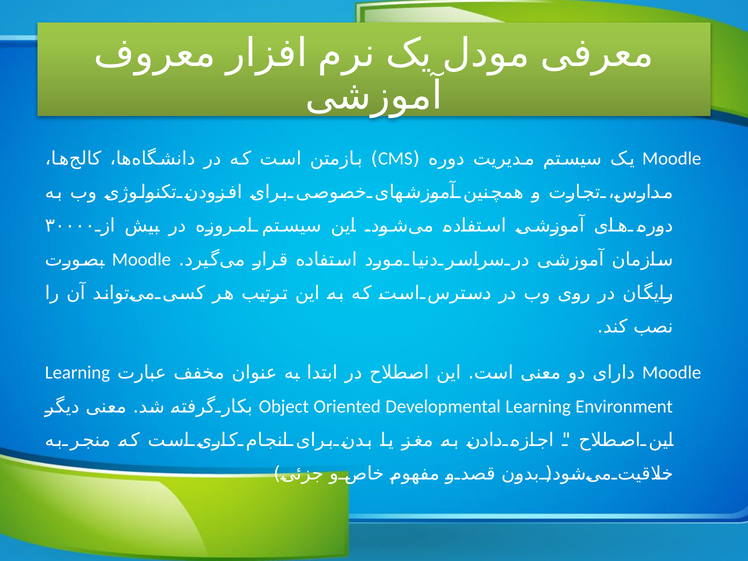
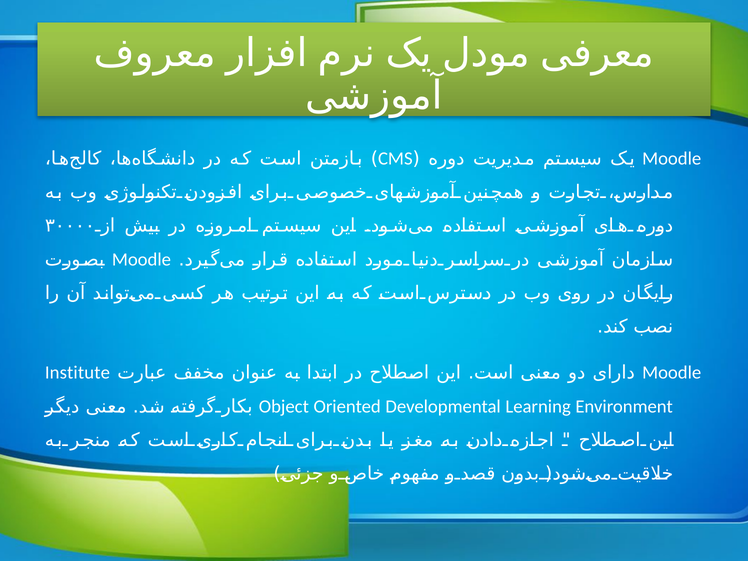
Learning: Learning -> Institute (77, 373)
